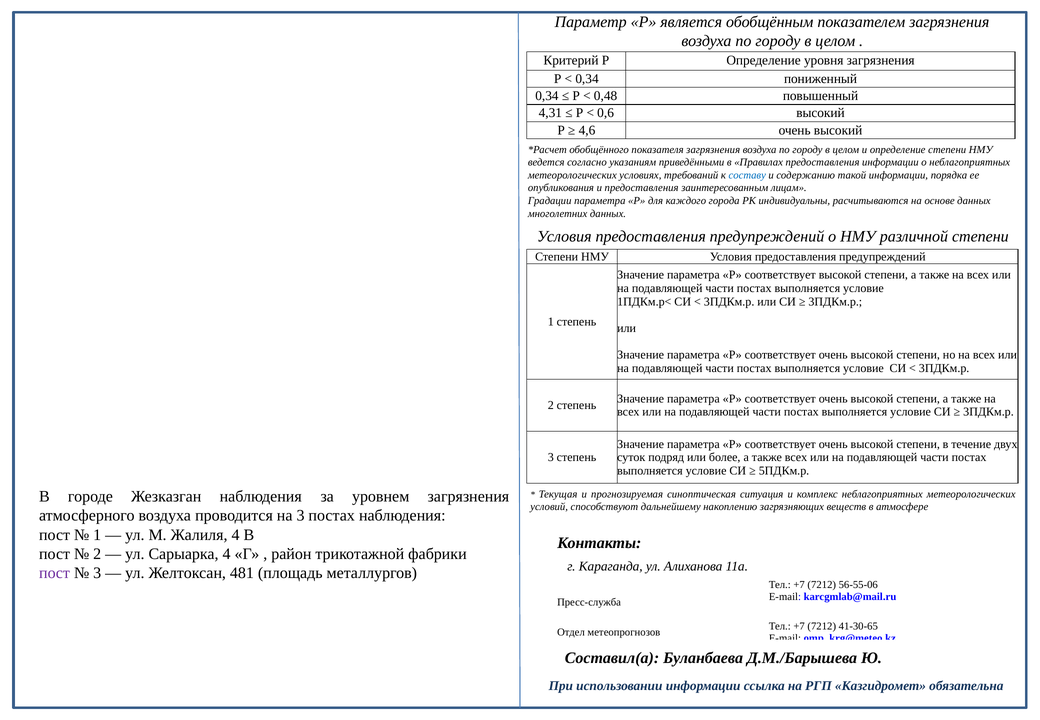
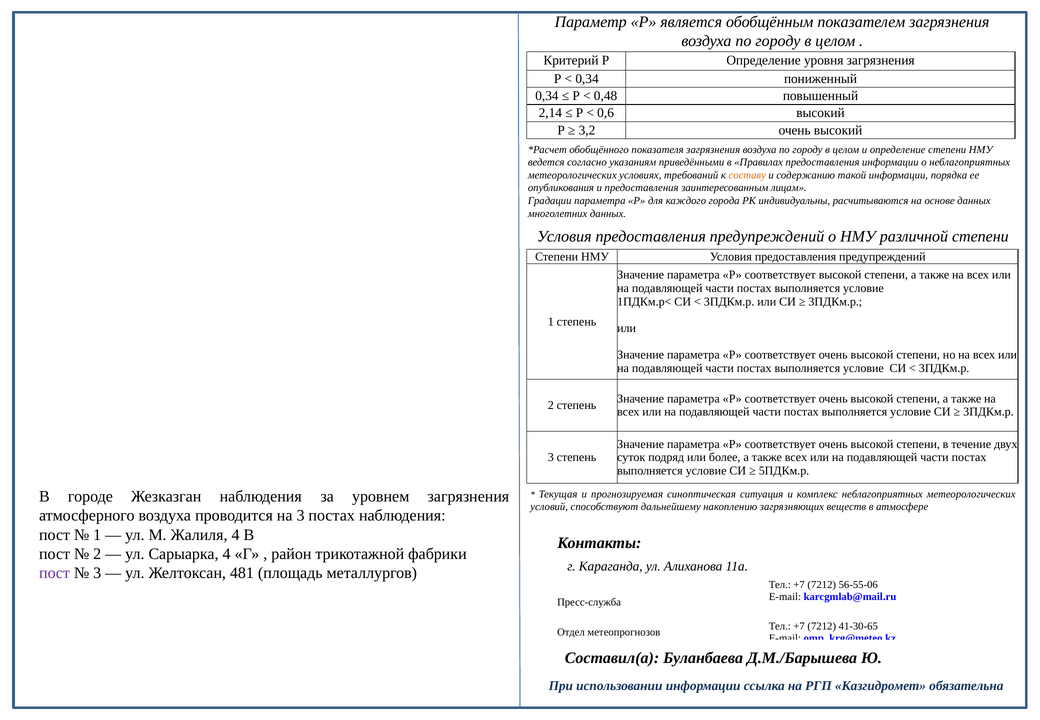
4,31: 4,31 -> 2,14 (550, 113)
4,6: 4,6 -> 3,2 (587, 130)
составу colour: blue -> orange (747, 175)
